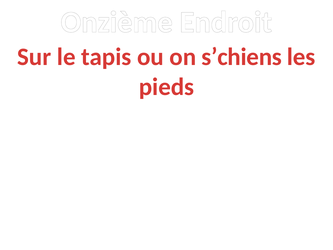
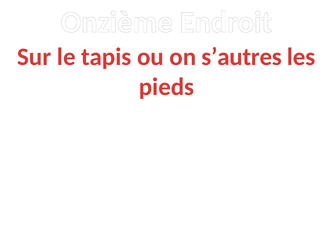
s’chiens: s’chiens -> s’autres (242, 57)
